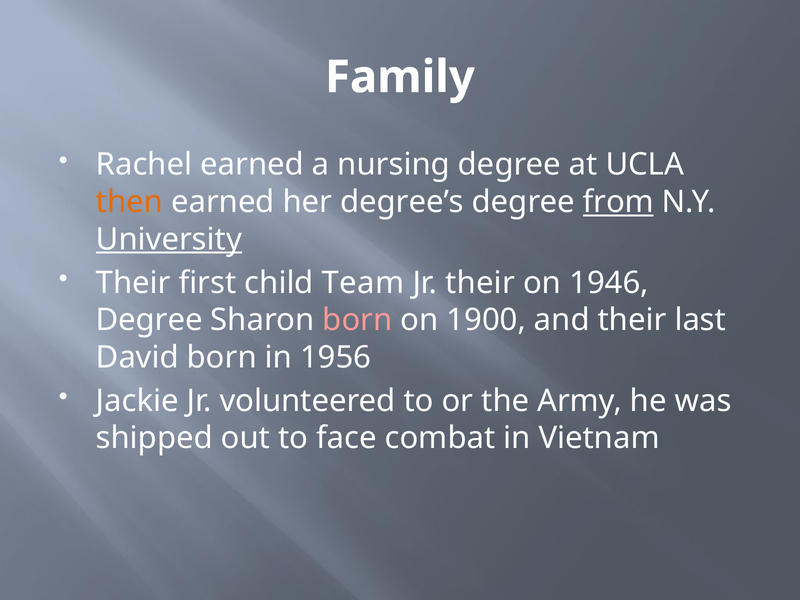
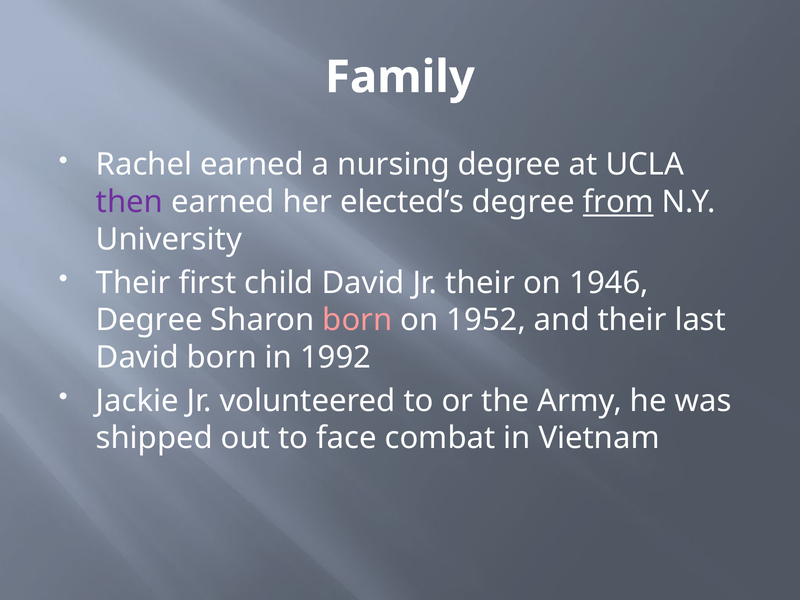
then colour: orange -> purple (129, 202)
degree’s: degree’s -> elected’s (402, 202)
University underline: present -> none (169, 239)
child Team: Team -> David (363, 283)
1900: 1900 -> 1952 (486, 320)
1956: 1956 -> 1992 (336, 357)
